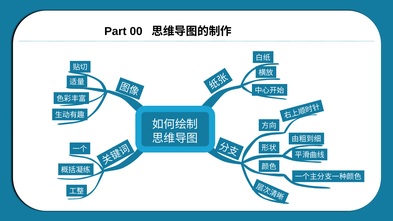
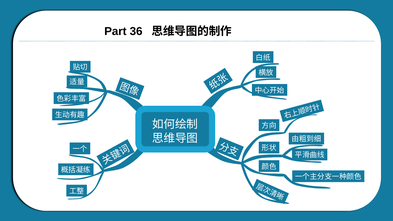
00: 00 -> 36 (136, 31)
